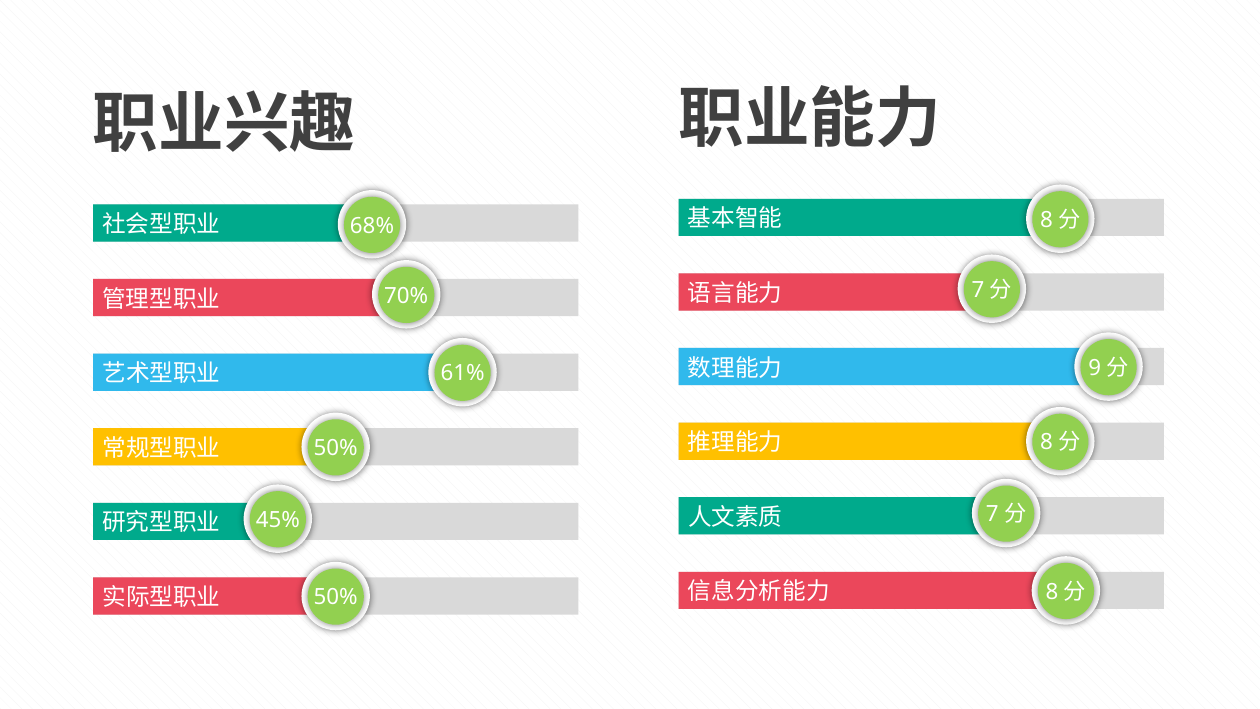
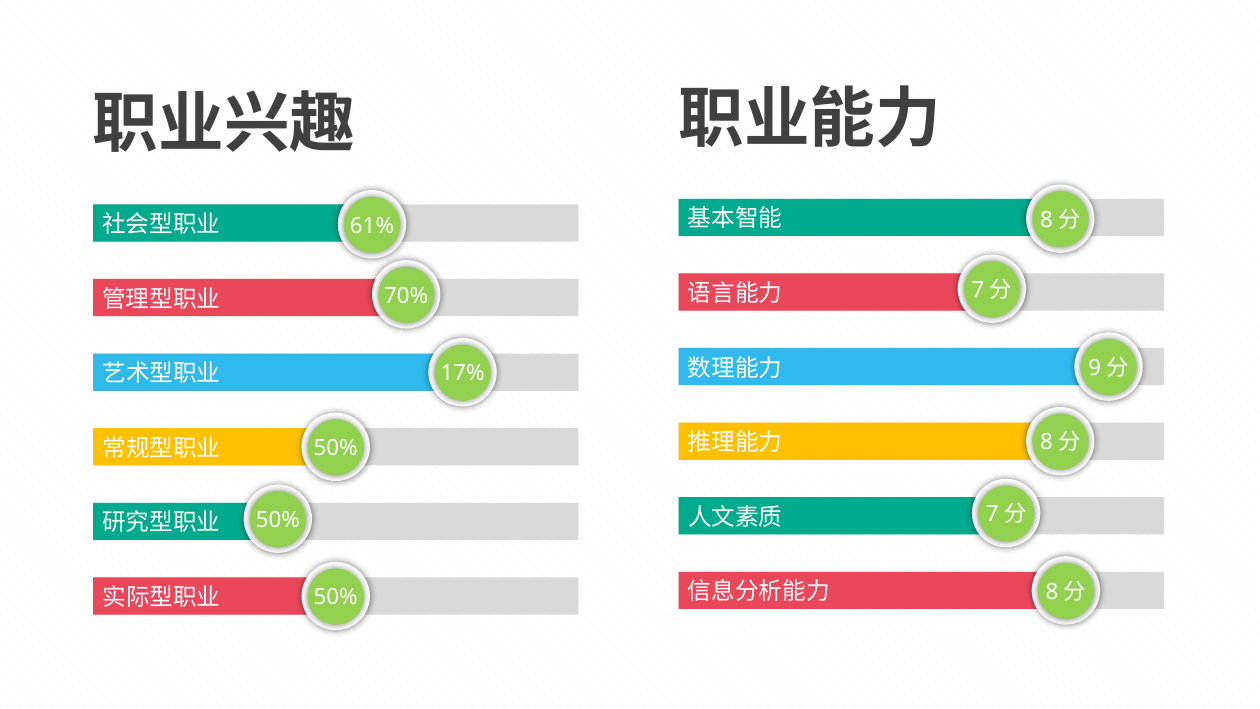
68%: 68% -> 61% (372, 226)
61%: 61% -> 17% (463, 373)
45%: 45% -> 50% (278, 520)
